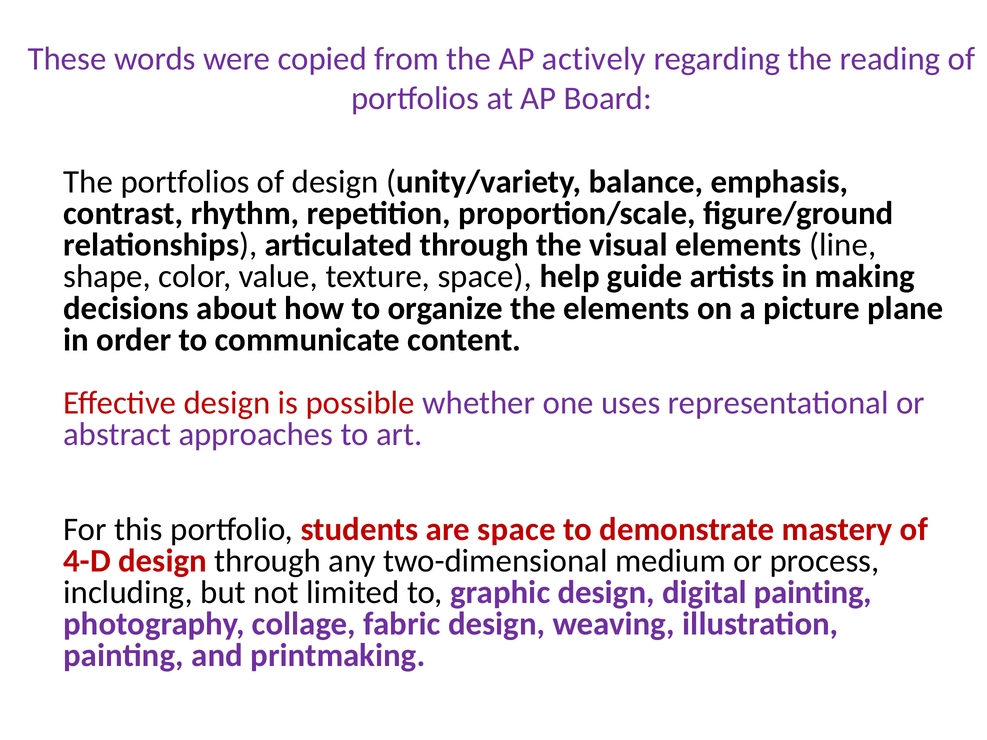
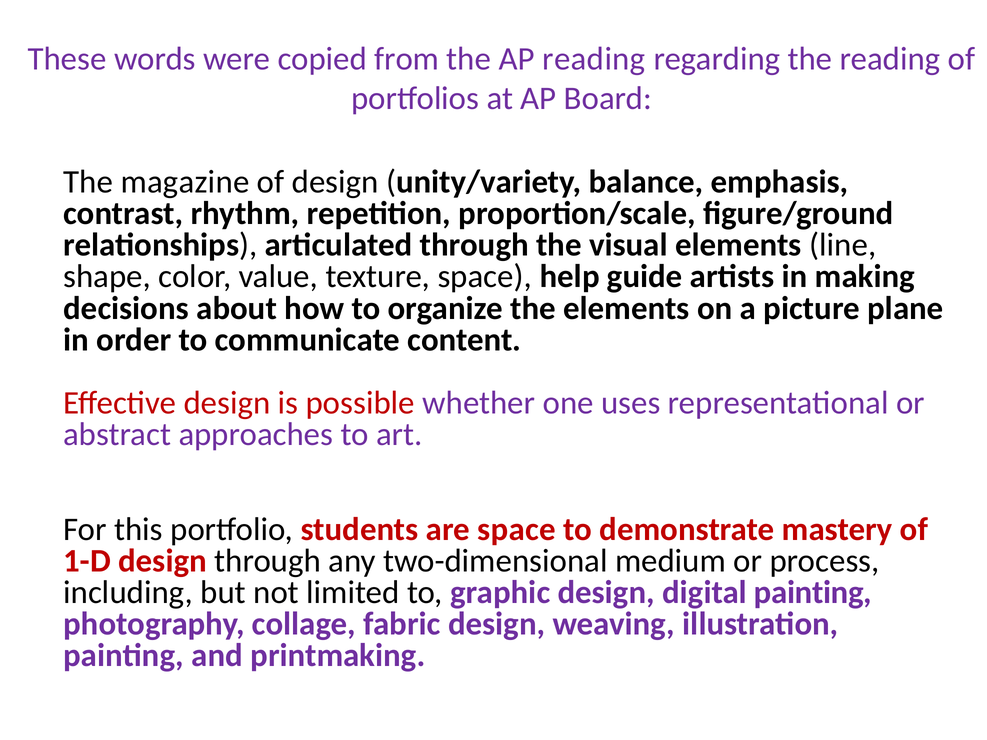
AP actively: actively -> reading (594, 59)
The portfolios: portfolios -> magazine (185, 182)
4-D: 4-D -> 1-D (87, 561)
